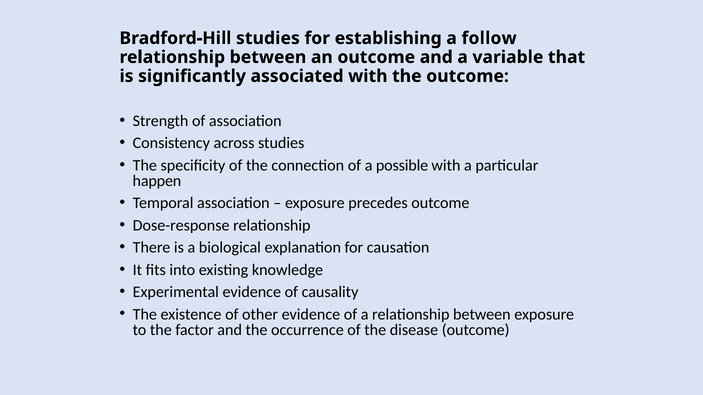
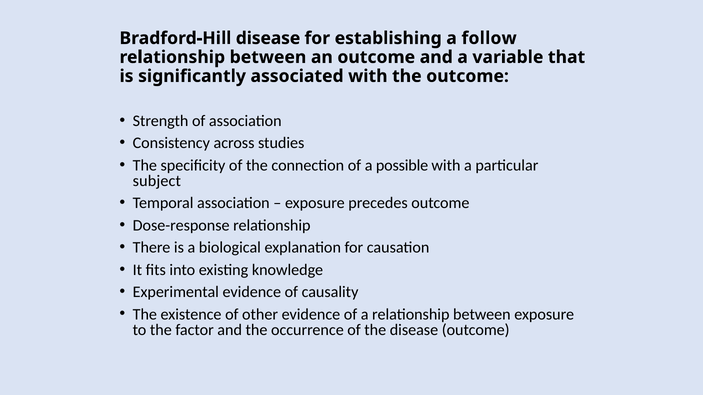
Bradford-Hill studies: studies -> disease (268, 38)
happen: happen -> subject (157, 181)
